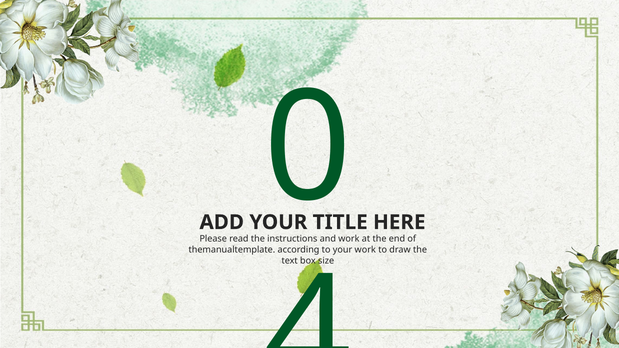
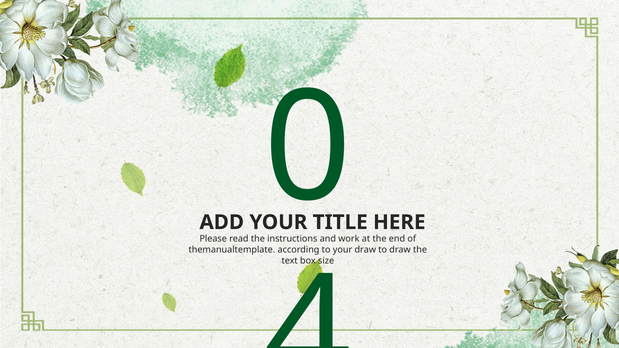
work: work -> draw (365, 250)
